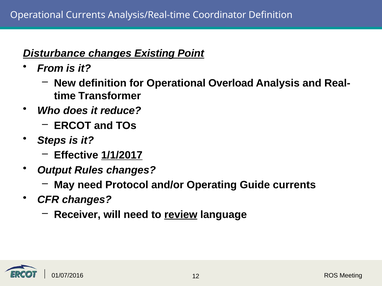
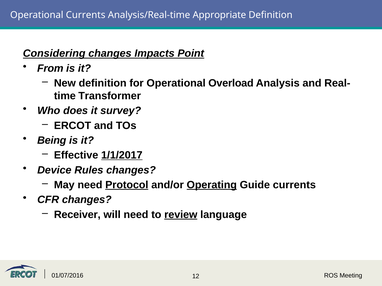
Coordinator: Coordinator -> Appropriate (219, 15)
Disturbance: Disturbance -> Considering (54, 54)
Existing: Existing -> Impacts (155, 54)
reduce: reduce -> survey (121, 111)
Steps: Steps -> Being (52, 141)
Output: Output -> Device (54, 170)
Protocol underline: none -> present (127, 185)
Operating underline: none -> present (212, 185)
